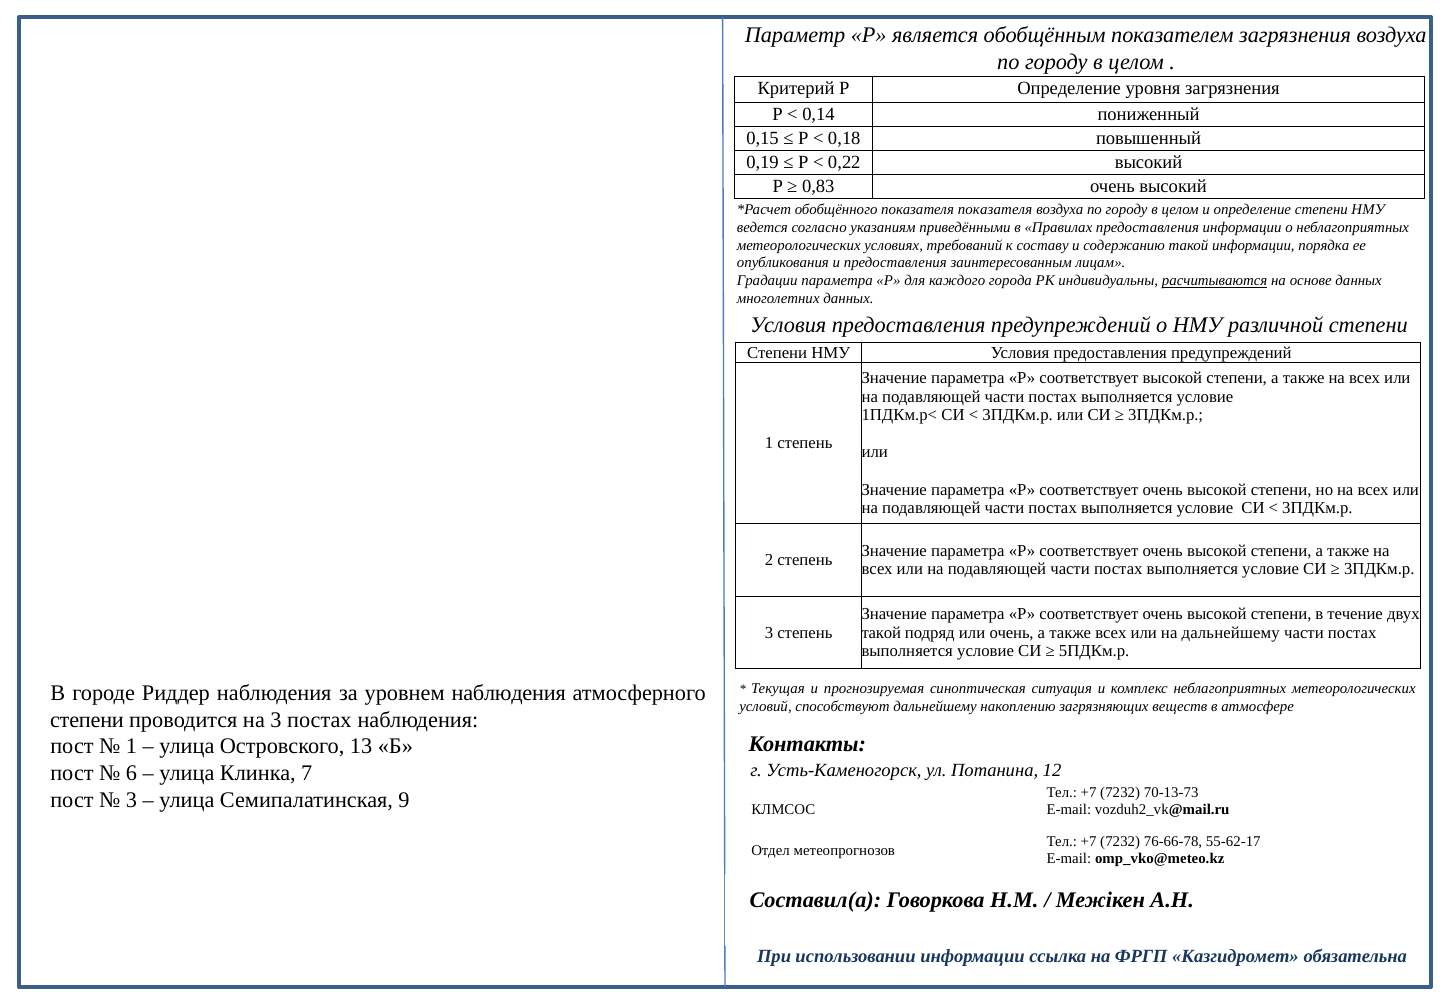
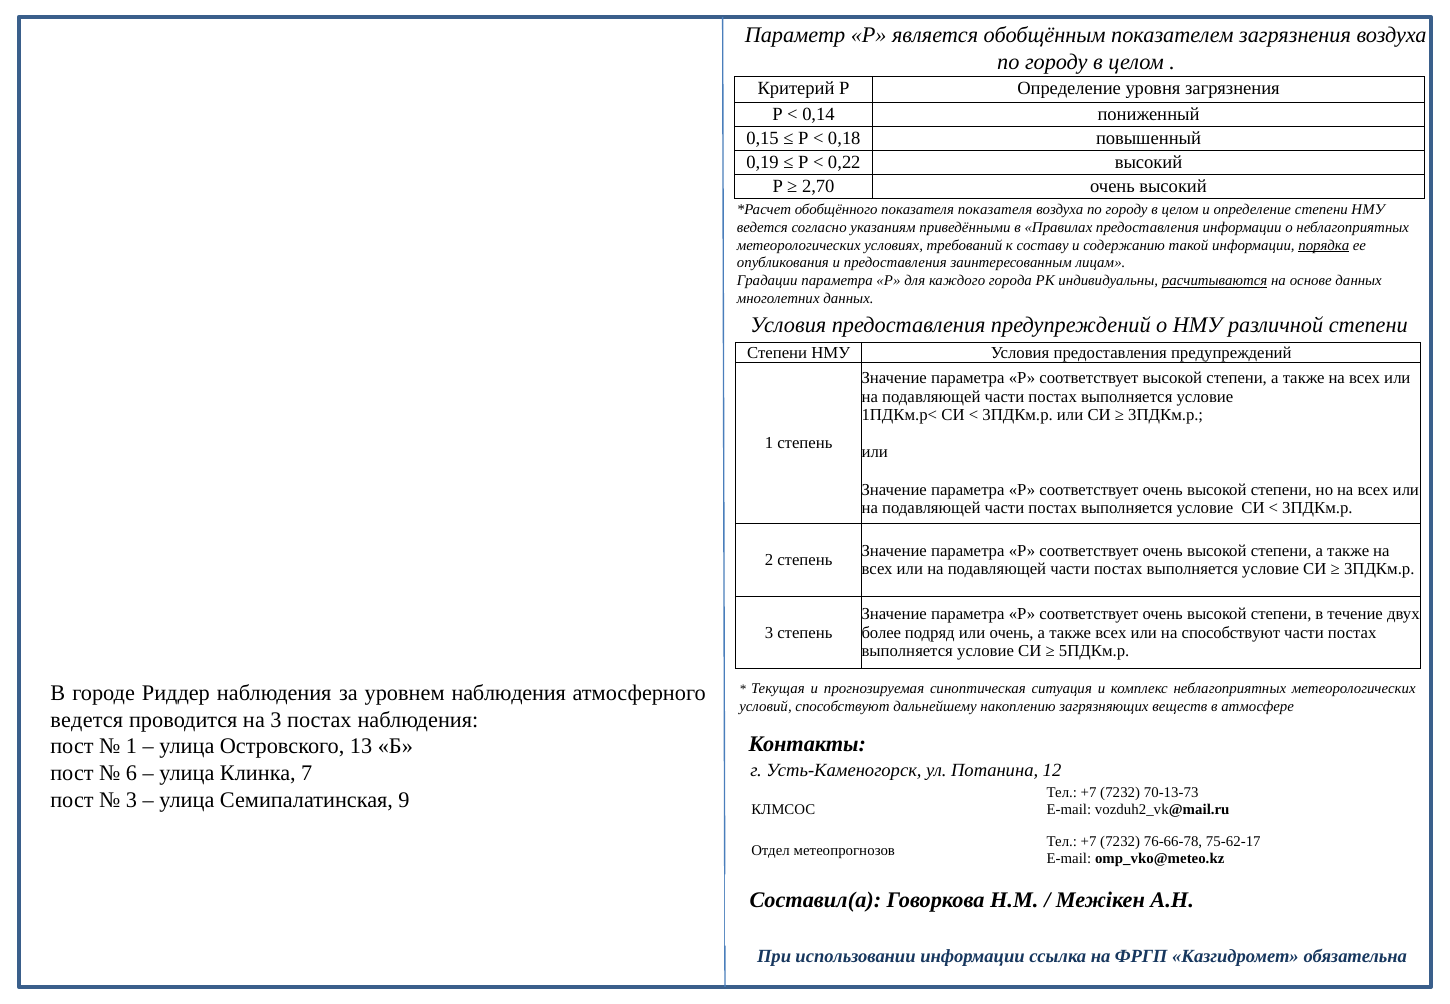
0,83: 0,83 -> 2,70 (818, 186)
порядка underline: none -> present (1324, 245)
такой: такой -> более (881, 632)
на дальнейшему: дальнейшему -> способствуют (1231, 632)
степени: степени -> ведется (87, 720)
55-62-17: 55-62-17 -> 75-62-17 (1233, 842)
